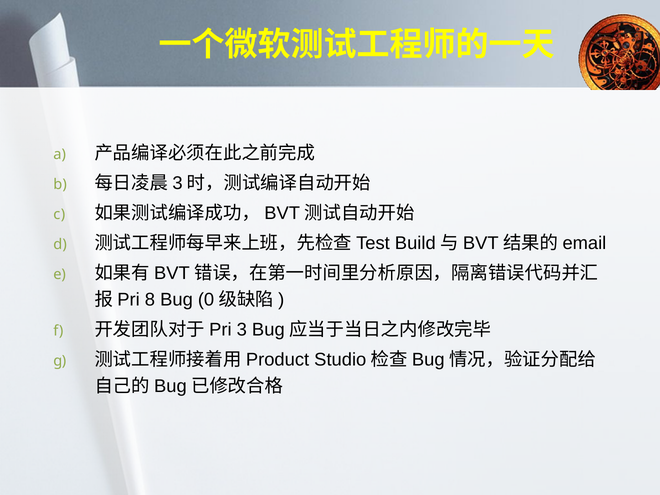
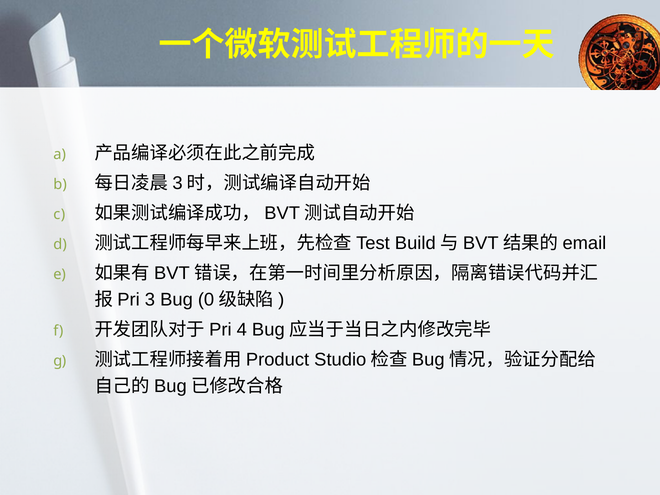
8: 8 -> 3 (150, 300)
3: 3 -> 4 (242, 330)
